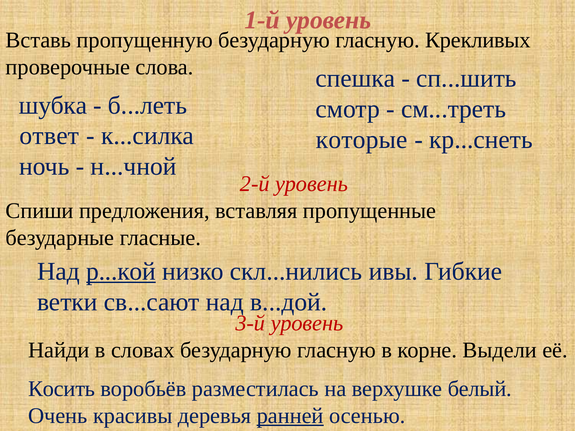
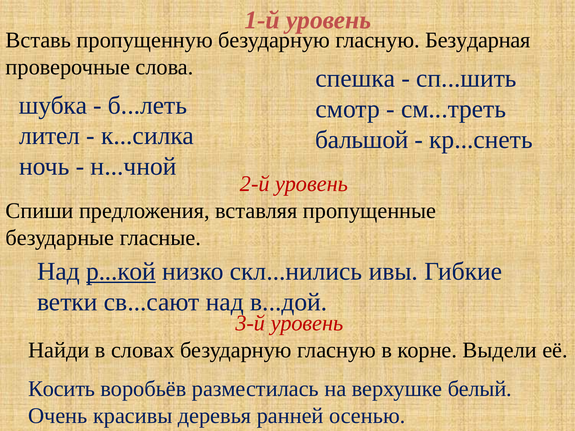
Крекливых: Крекливых -> Безударная (478, 40)
ответ: ответ -> лител (50, 136)
которые: которые -> бальшой (362, 140)
ранней underline: present -> none (290, 416)
